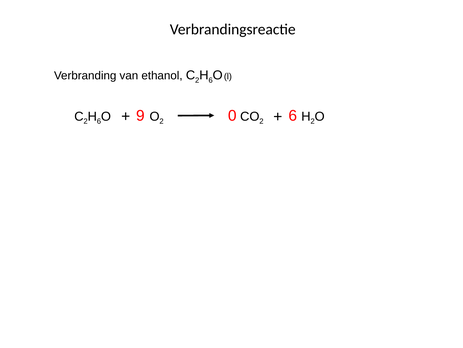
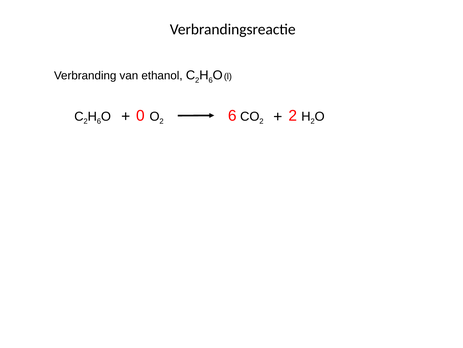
9: 9 -> 0 (140, 115)
2 0: 0 -> 6 (232, 115)
2 6: 6 -> 2 (293, 115)
